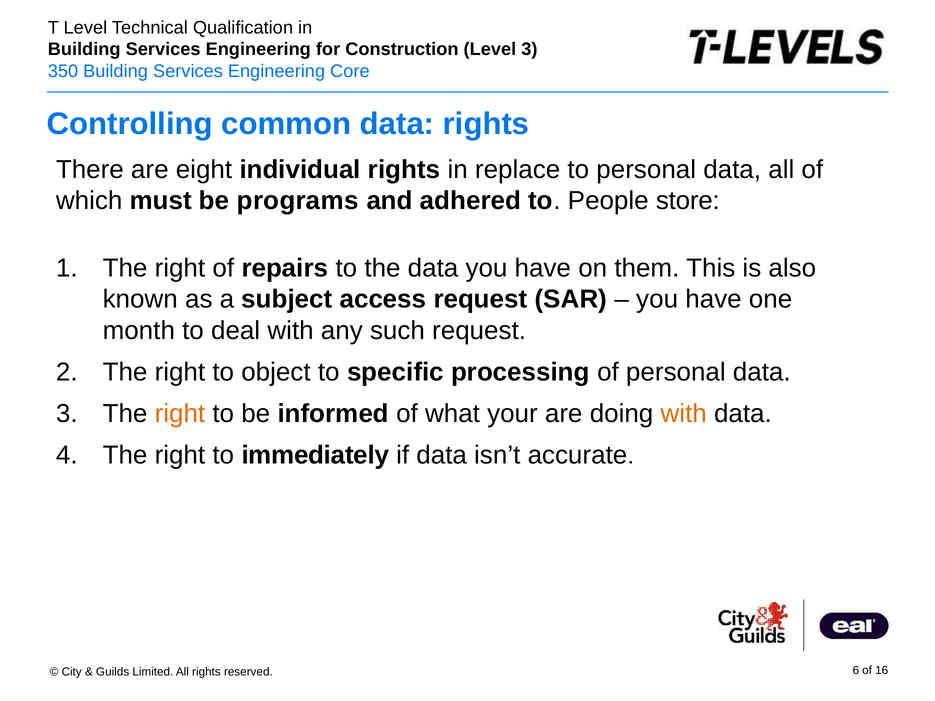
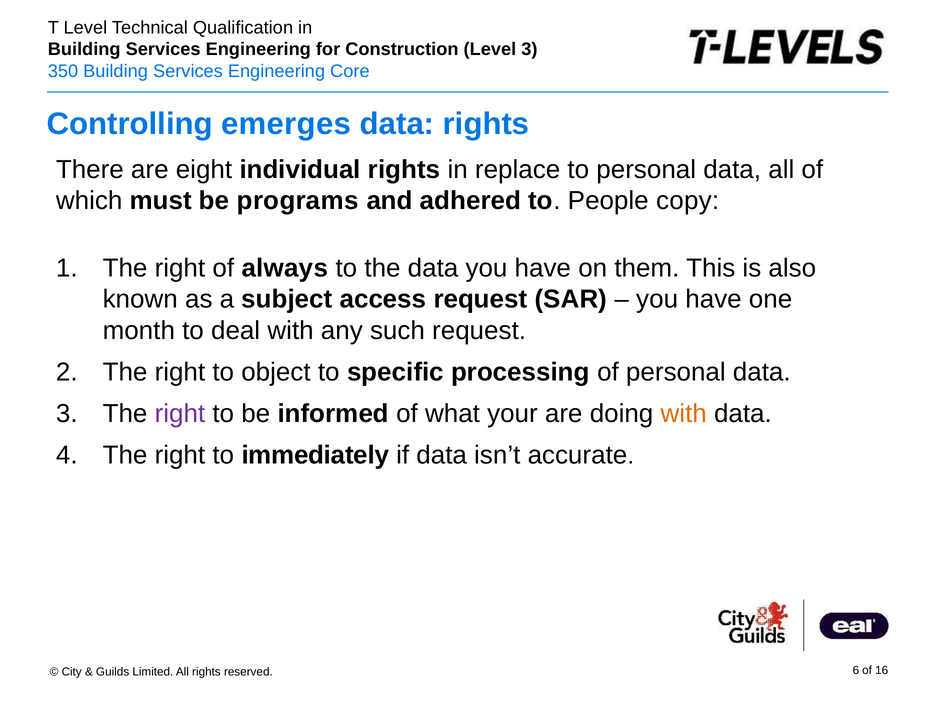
common: common -> emerges (286, 124)
store: store -> copy (688, 201)
repairs: repairs -> always (285, 268)
right colour: orange -> purple (180, 414)
